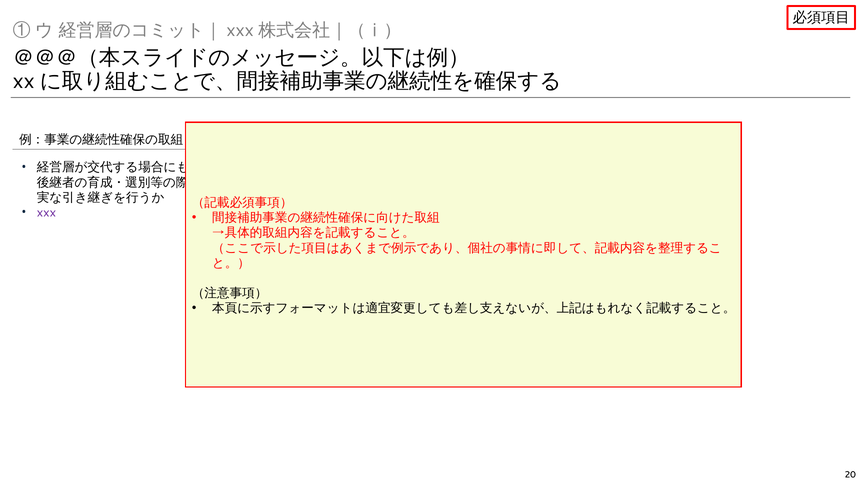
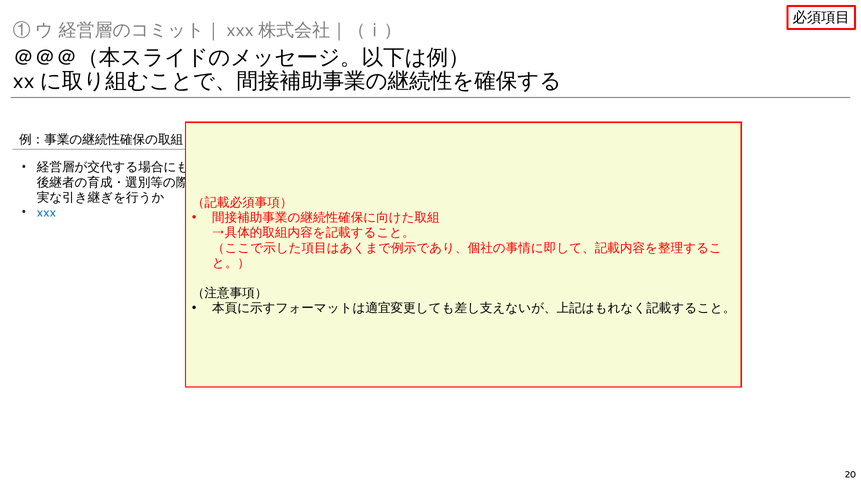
xxx colour: purple -> blue (46, 213)
